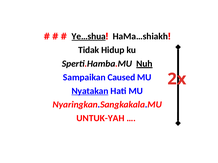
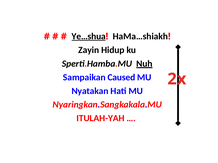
Tidak: Tidak -> Zayin (89, 50)
Nyatakan underline: present -> none (90, 91)
UNTUK-YAH: UNTUK-YAH -> ITULAH-YAH (100, 119)
